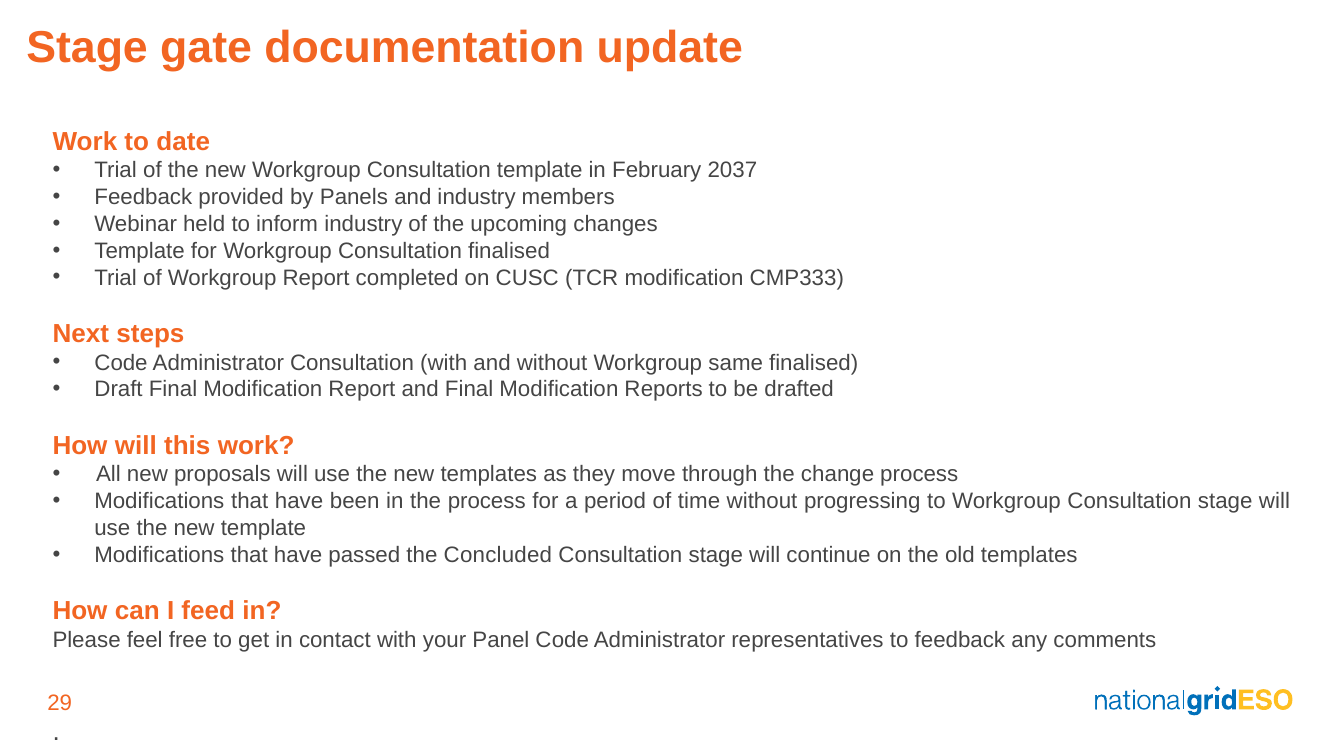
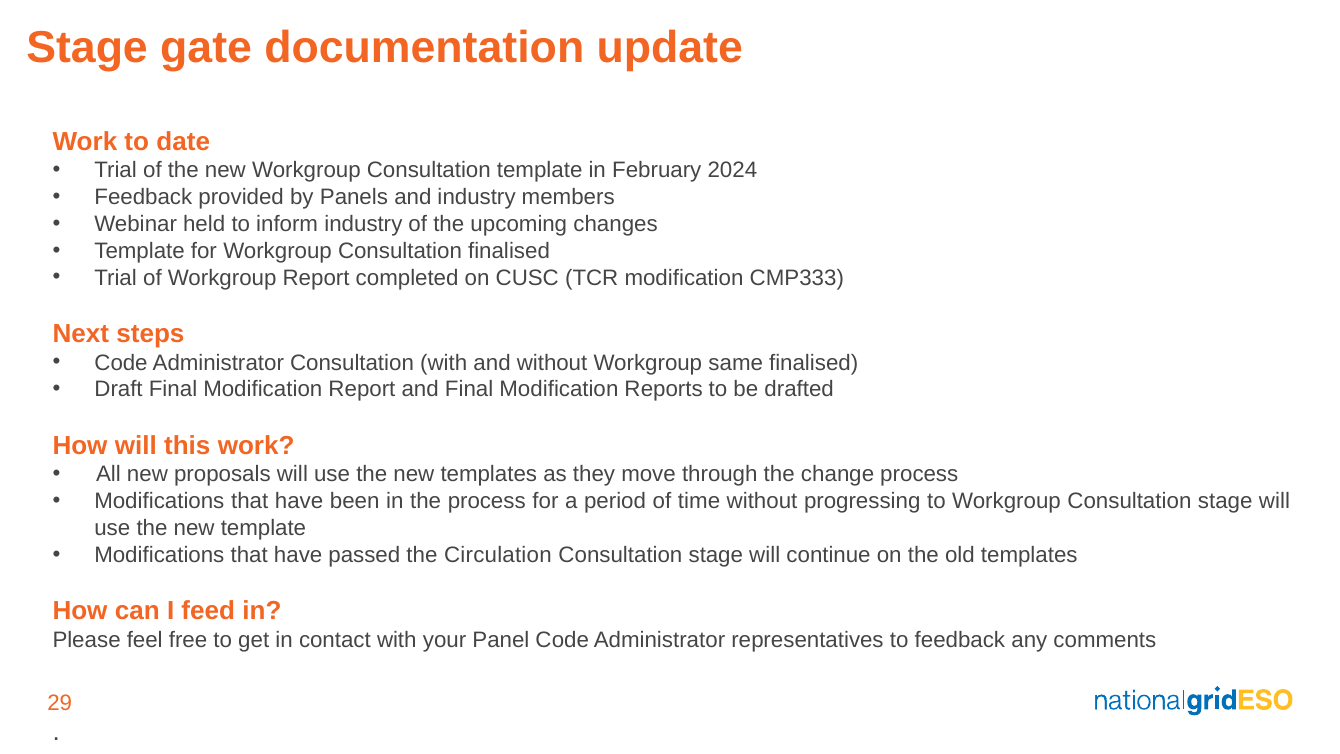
2037: 2037 -> 2024 (732, 171)
Concluded: Concluded -> Circulation (498, 555)
